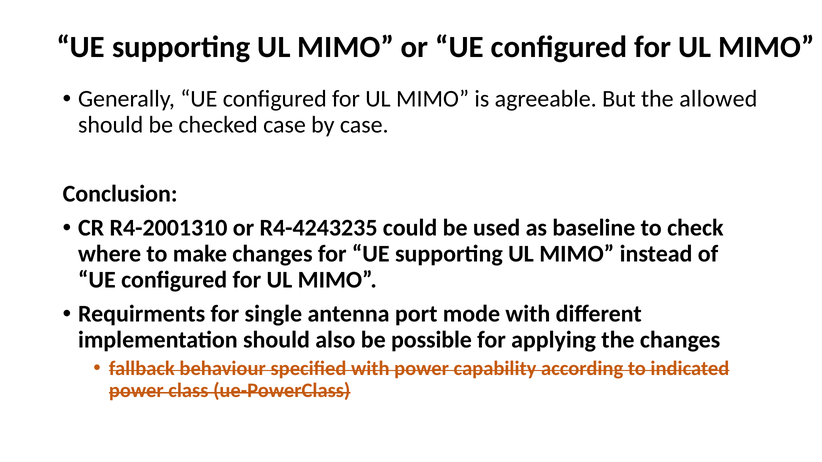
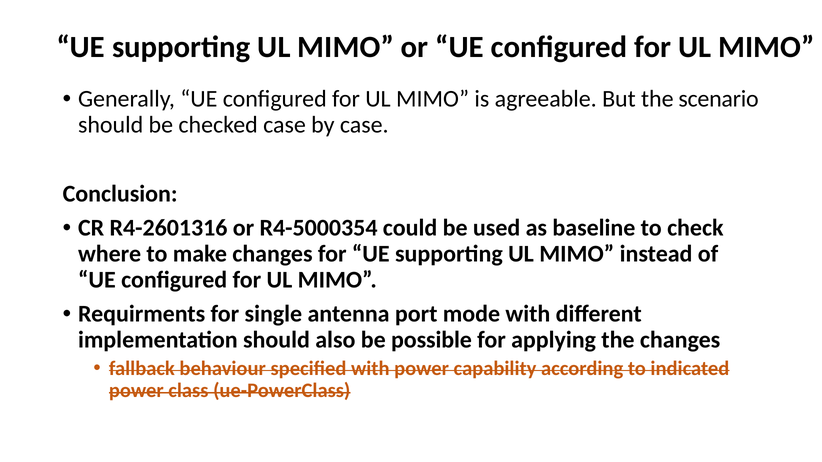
allowed: allowed -> scenario (719, 99)
R4-2001310: R4-2001310 -> R4-2601316 (169, 228)
R4-4243235: R4-4243235 -> R4-5000354 (319, 228)
